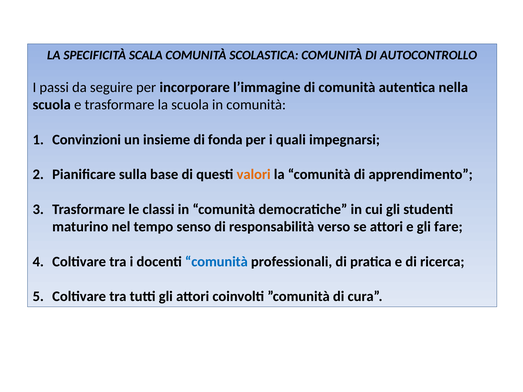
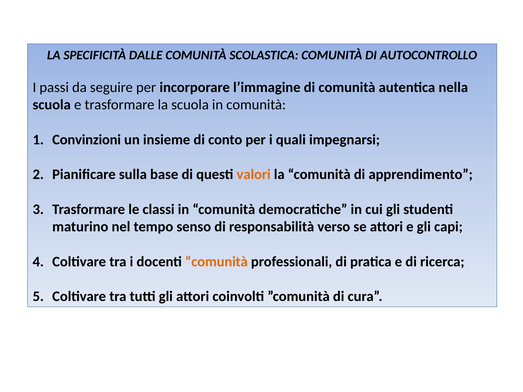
SCALA: SCALA -> DALLE (146, 55)
fonda: fonda -> conto (225, 140)
fare: fare -> capi (448, 227)
comunità colour: blue -> orange (216, 262)
